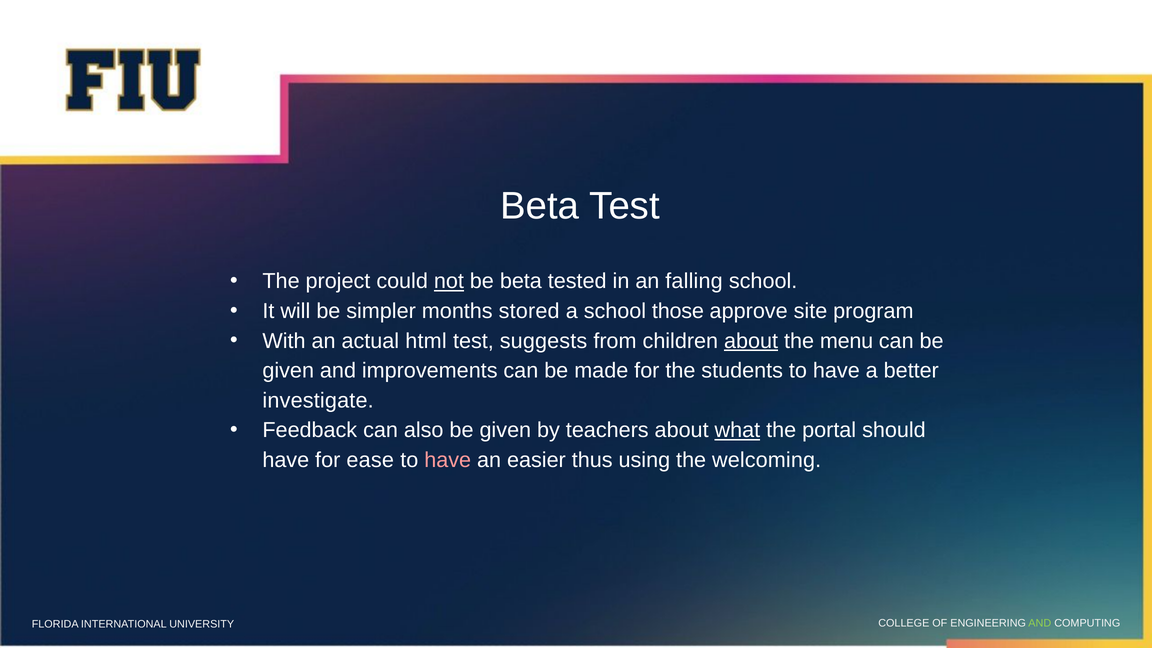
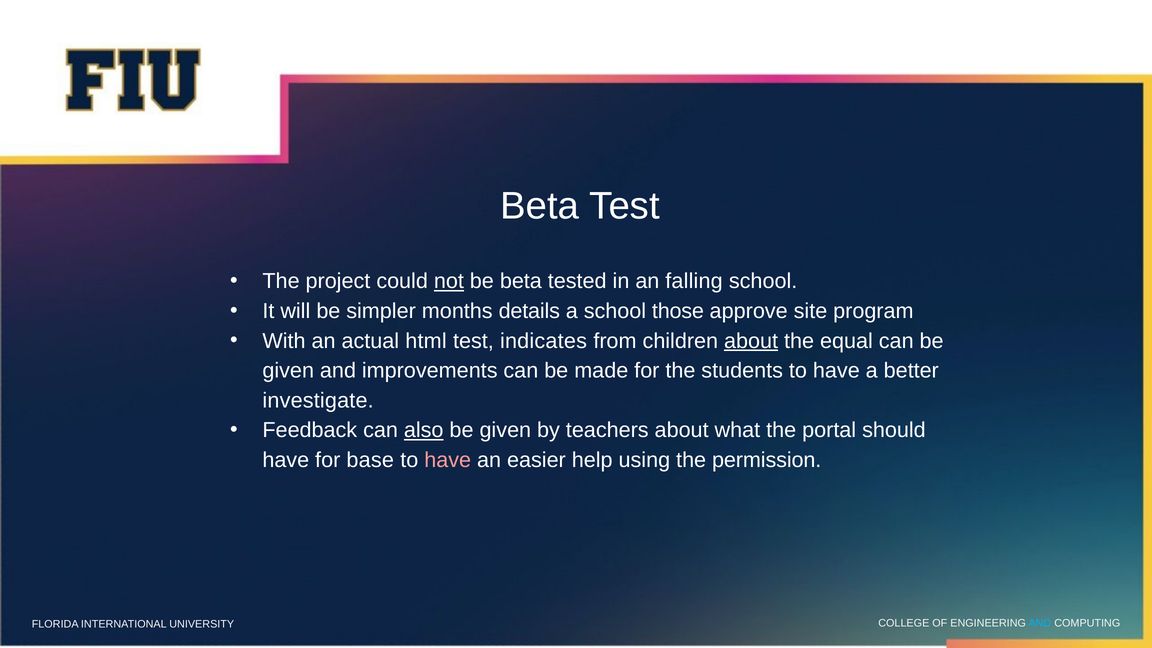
stored: stored -> details (529, 311)
suggests: suggests -> indicates (543, 341)
menu: menu -> equal (846, 341)
also underline: none -> present (424, 430)
what underline: present -> none (737, 430)
ease: ease -> base (370, 460)
thus: thus -> help (592, 460)
welcoming: welcoming -> permission (767, 460)
AND colour: light green -> light blue (1040, 623)
